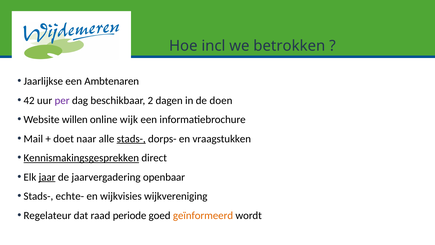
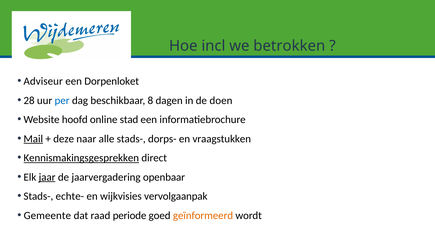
Jaarlijkse: Jaarlijkse -> Adviseur (43, 81)
Ambtenaren: Ambtenaren -> Dorpenloket (112, 81)
42: 42 -> 28 (29, 100)
per colour: purple -> blue (62, 100)
2: 2 -> 8 (150, 100)
willen: willen -> hoofd (75, 119)
wijk: wijk -> stad (129, 119)
Mail underline: none -> present (33, 139)
doet: doet -> deze (64, 139)
stads- underline: present -> none (131, 139)
wijkvereniging: wijkvereniging -> vervolgaanpak (176, 196)
Regelateur: Regelateur -> Gemeente (47, 215)
